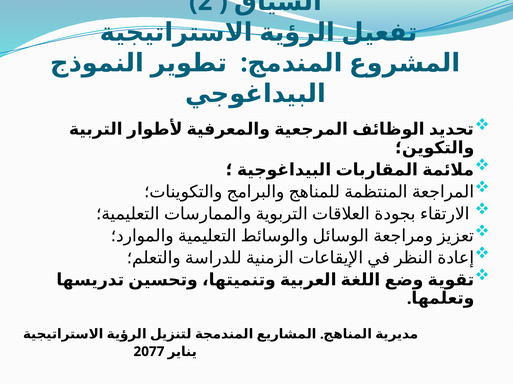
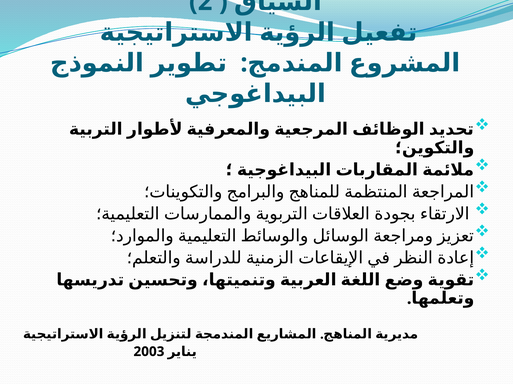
2077: 2077 -> 2003 (149, 352)
